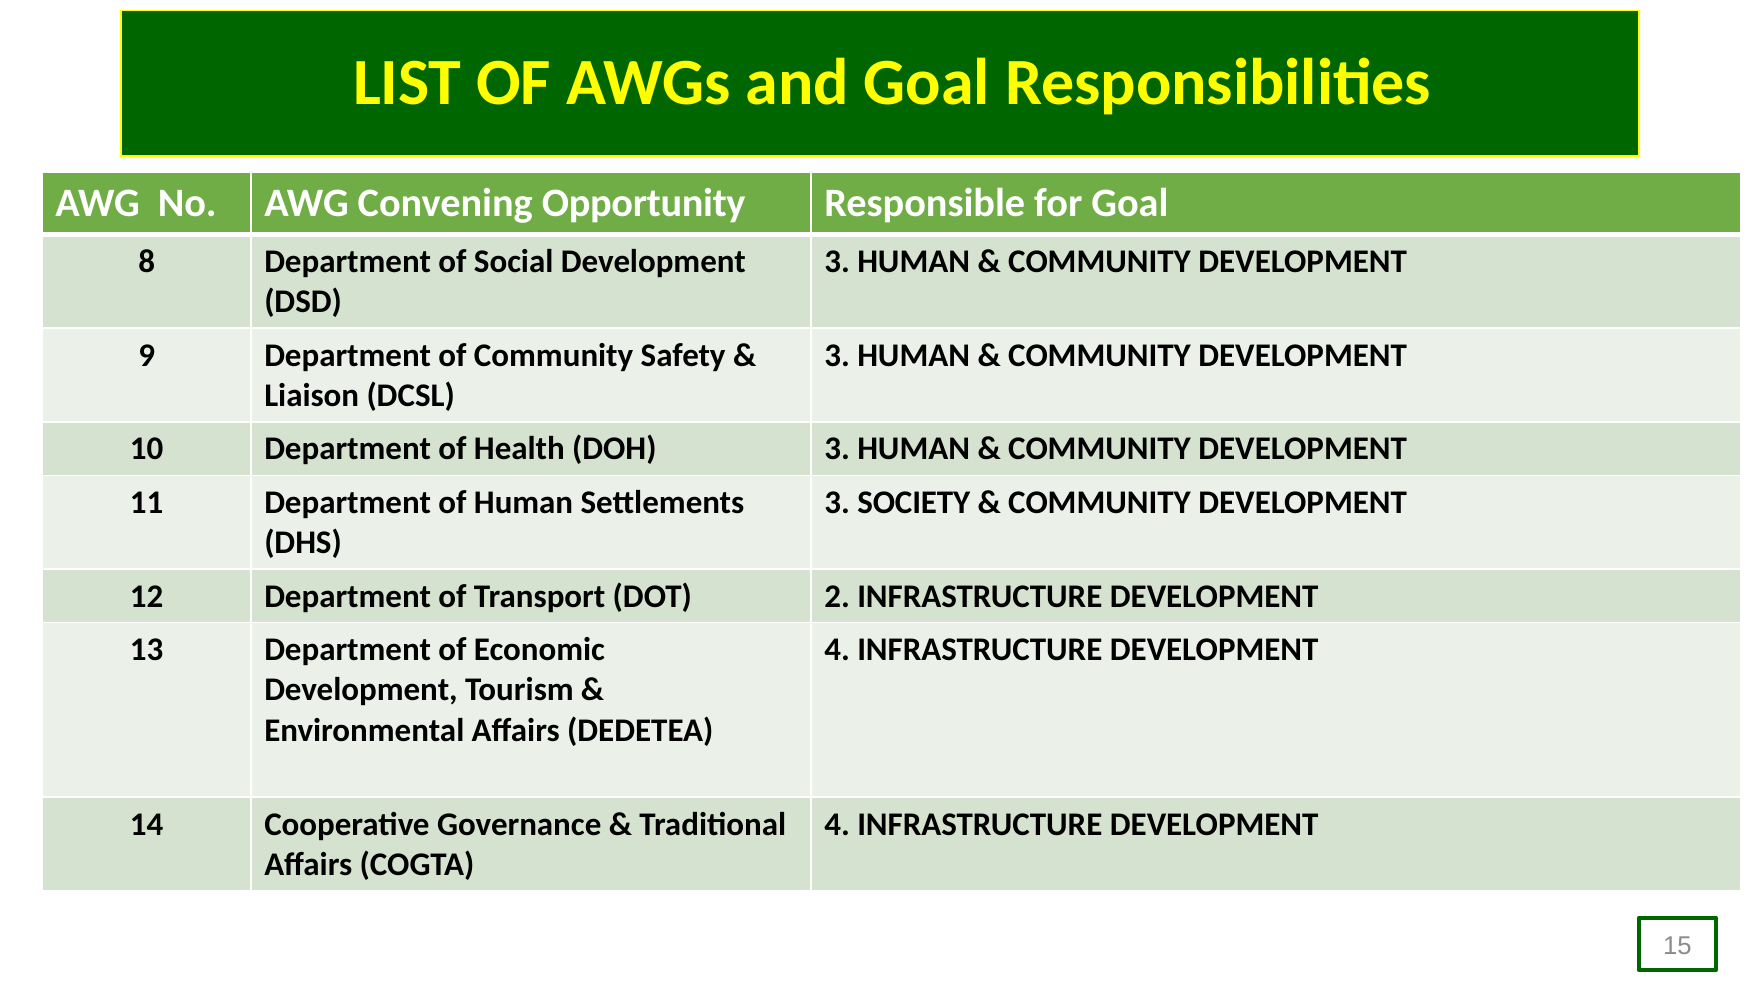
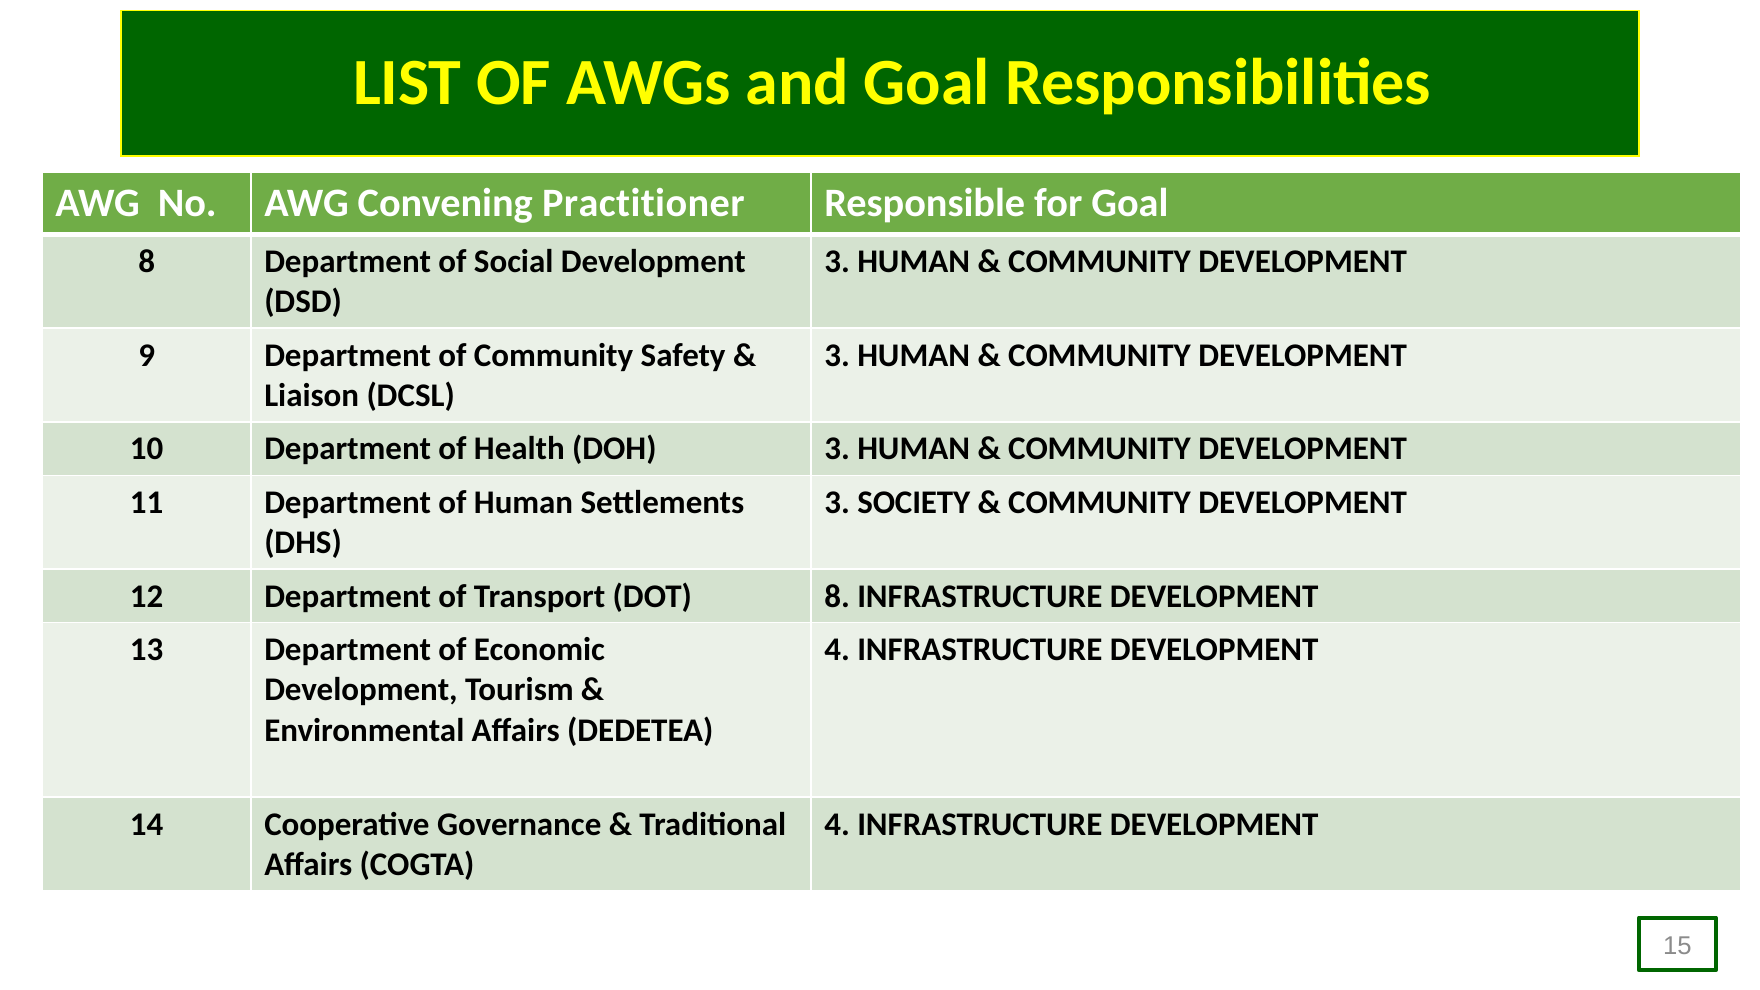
Opportunity: Opportunity -> Practitioner (643, 203)
DOT 2: 2 -> 8 (837, 596)
